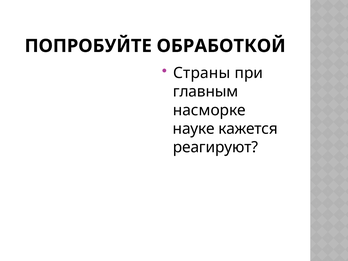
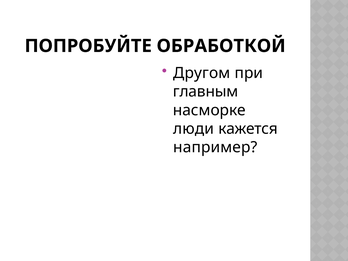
Страны: Страны -> Другом (202, 73)
науке: науке -> люди (194, 129)
реагируют: реагируют -> например (215, 147)
